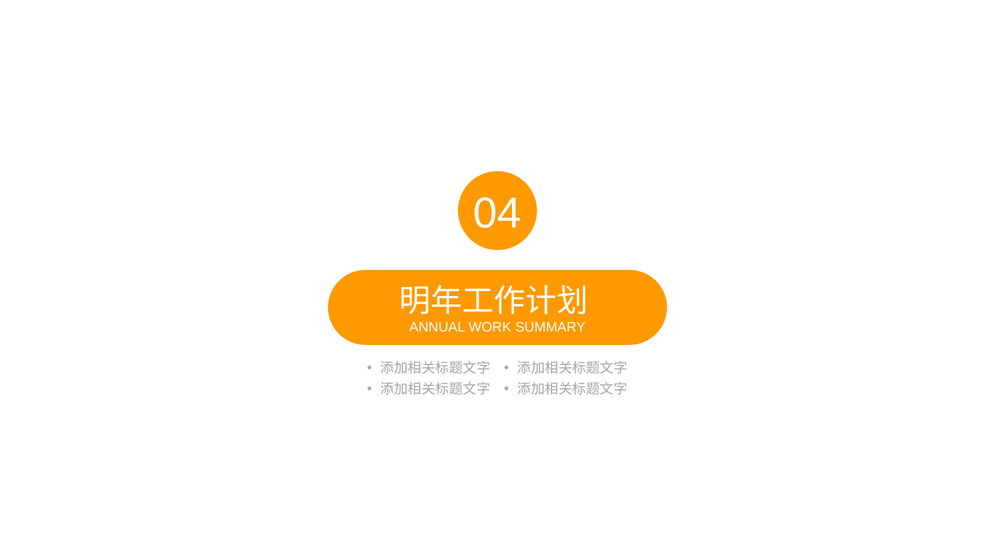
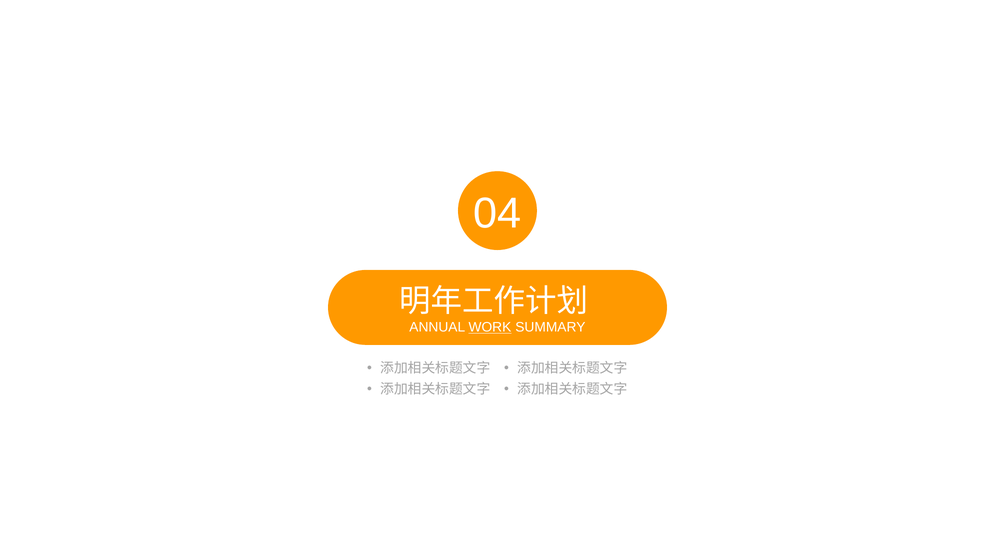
WORK underline: none -> present (490, 328)
